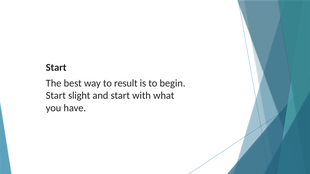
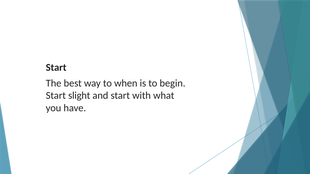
result: result -> when (126, 83)
